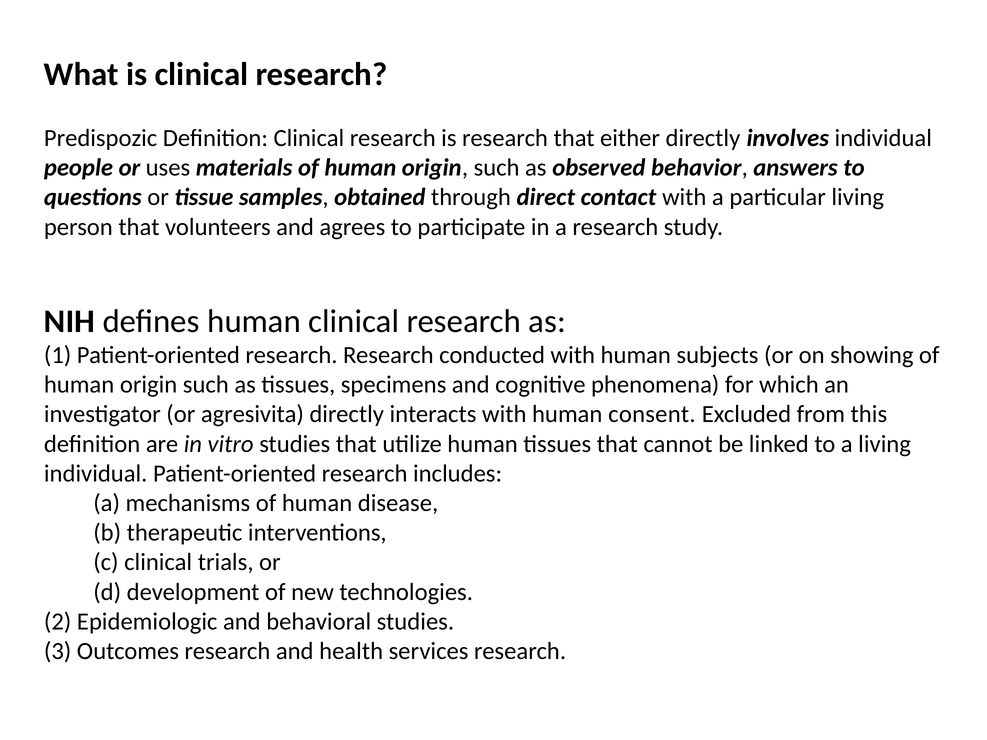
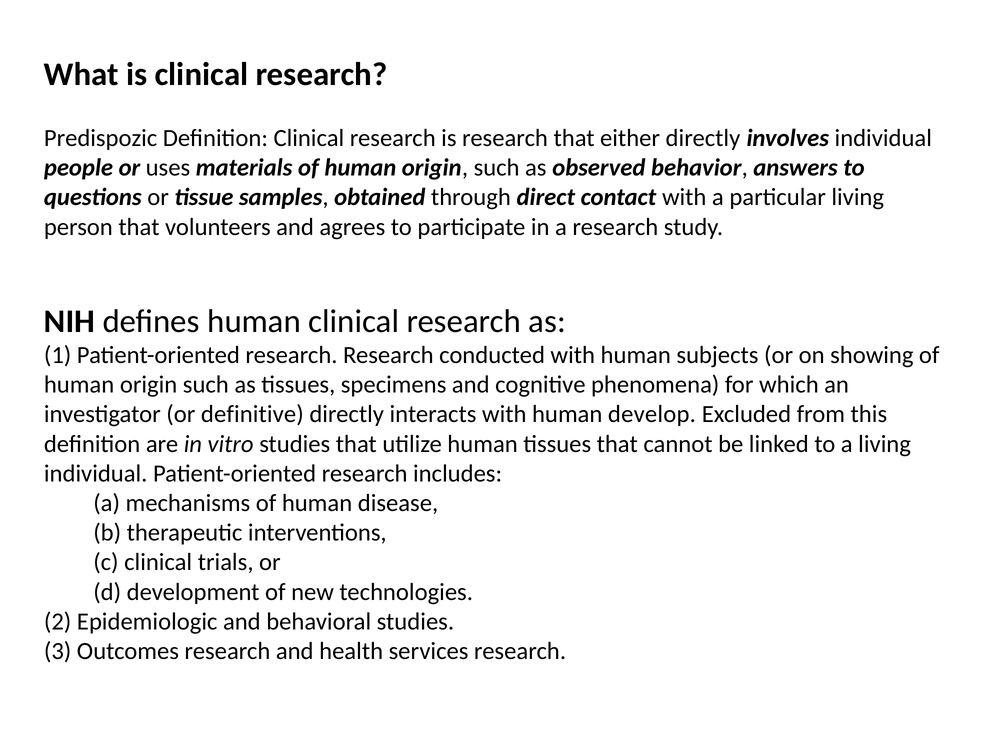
agresivita: agresivita -> definitive (252, 414)
consent: consent -> develop (652, 414)
